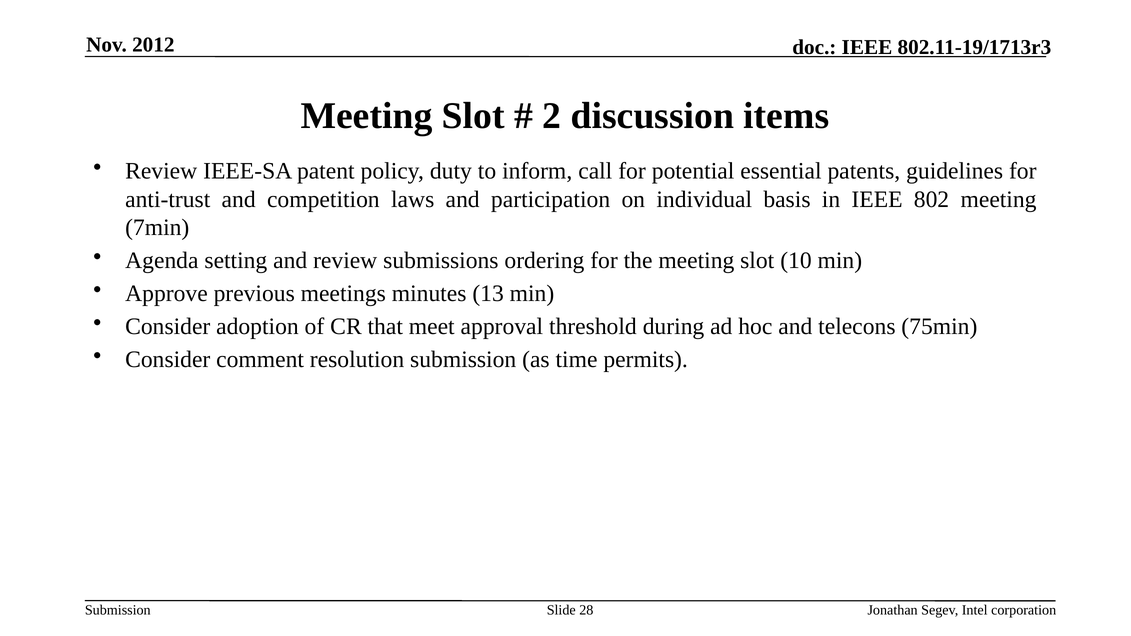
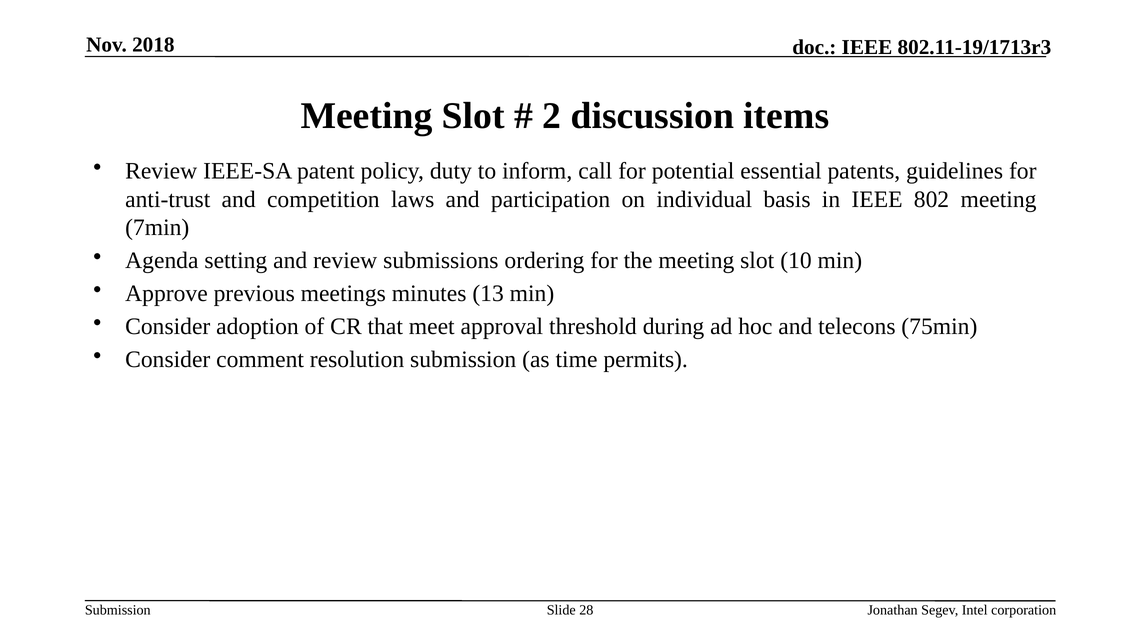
2012: 2012 -> 2018 (153, 45)
